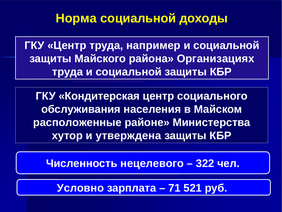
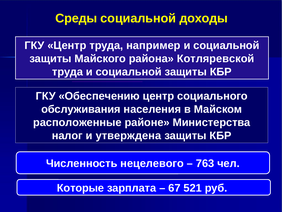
Норма: Норма -> Среды (76, 18)
Организациях: Организациях -> Котляревской (216, 59)
Кондитерская: Кондитерская -> Обеспечению (99, 96)
хутор: хутор -> налог (67, 135)
322: 322 -> 763 (205, 163)
Условно: Условно -> Которые (81, 188)
71: 71 -> 67 (174, 188)
